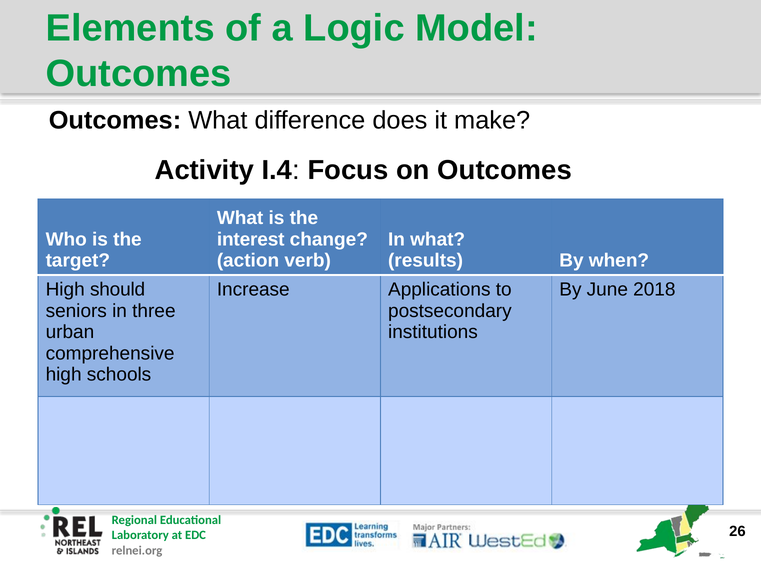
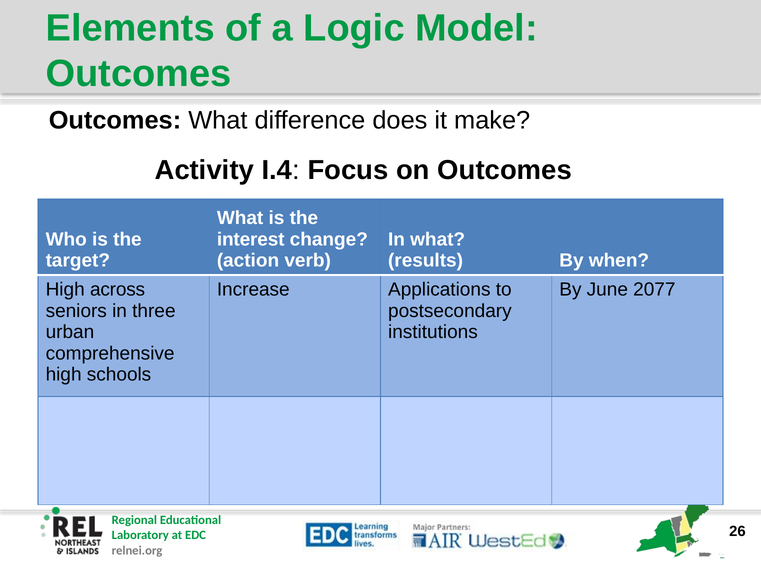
should: should -> across (118, 290)
2018: 2018 -> 2077 (654, 290)
